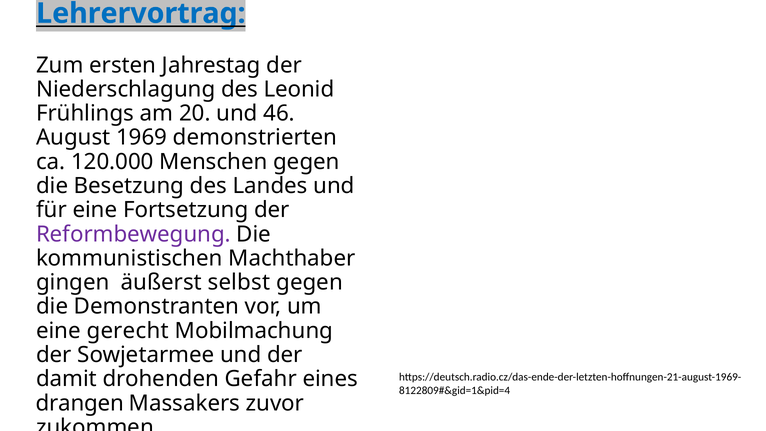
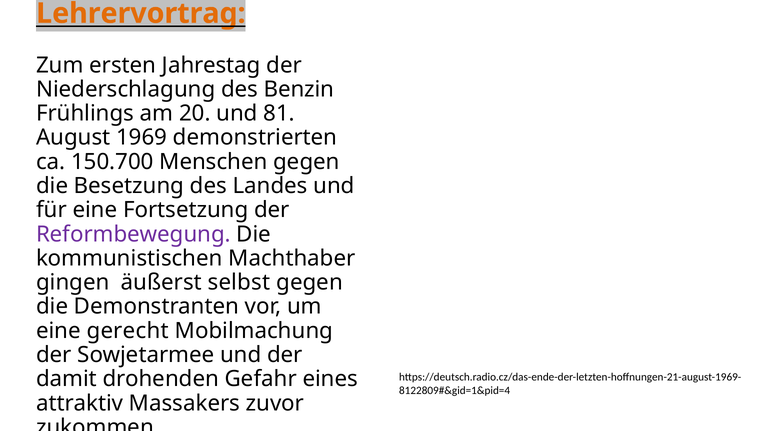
Lehrervortrag colour: blue -> orange (141, 13)
Leonid: Leonid -> Benzin (299, 89)
46: 46 -> 81 (279, 113)
120.000: 120.000 -> 150.700 (112, 162)
drangen: drangen -> attraktiv (80, 403)
